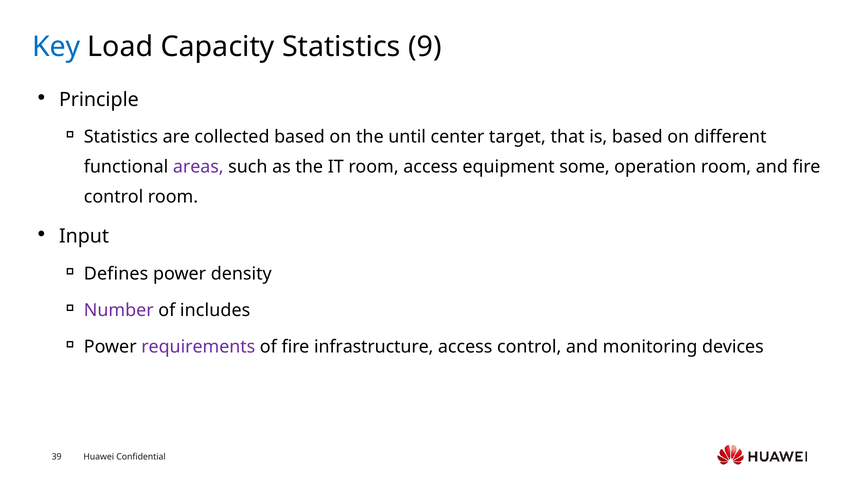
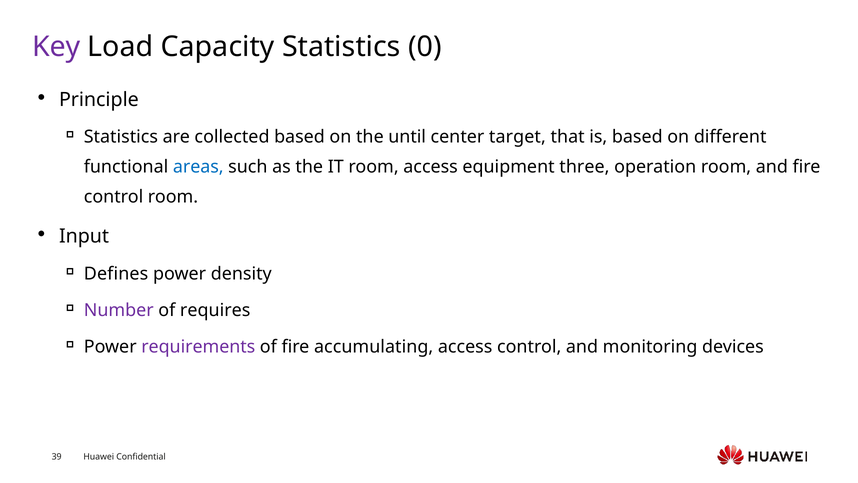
Key colour: blue -> purple (56, 47)
9: 9 -> 0 (425, 47)
areas colour: purple -> blue (198, 167)
some: some -> three (584, 167)
includes: includes -> requires (215, 310)
infrastructure: infrastructure -> accumulating (374, 346)
